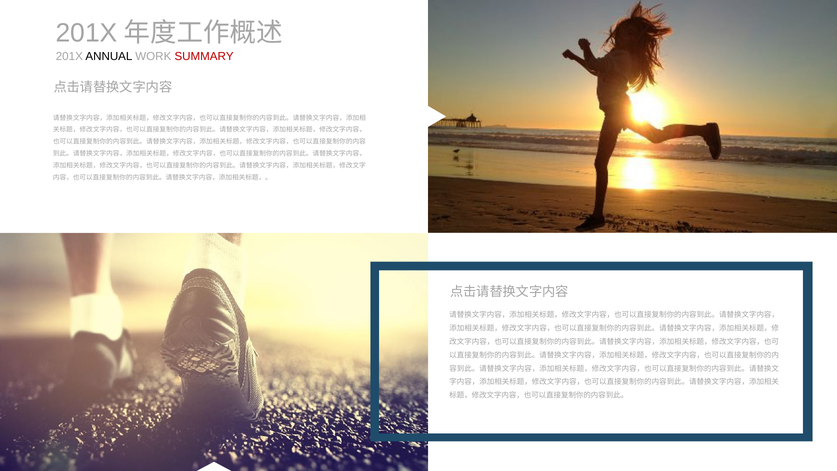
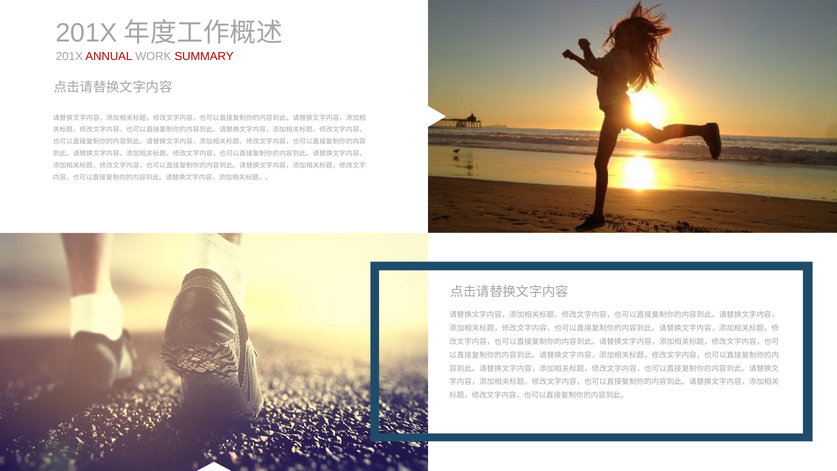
ANNUAL colour: black -> red (109, 56)
